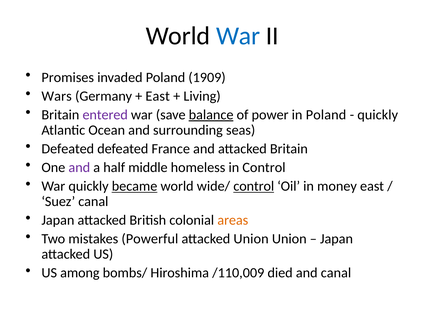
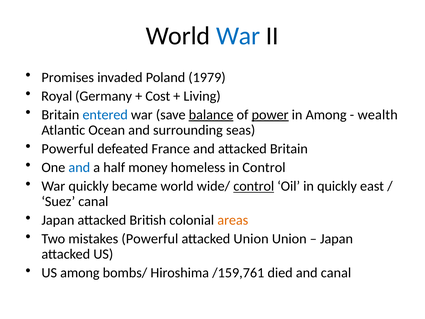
1909: 1909 -> 1979 (207, 77)
Wars: Wars -> Royal (57, 96)
East: East -> Cost (158, 96)
entered colour: purple -> blue (105, 115)
power underline: none -> present (270, 115)
in Poland: Poland -> Among (326, 115)
quickly: quickly -> wealth (378, 115)
Defeated: Defeated -> Powerful (68, 149)
and colour: purple -> blue (79, 167)
middle: middle -> money (148, 167)
became underline: present -> none (135, 186)
in money: money -> quickly (337, 186)
/110,009: /110,009 -> /159,761 (238, 273)
